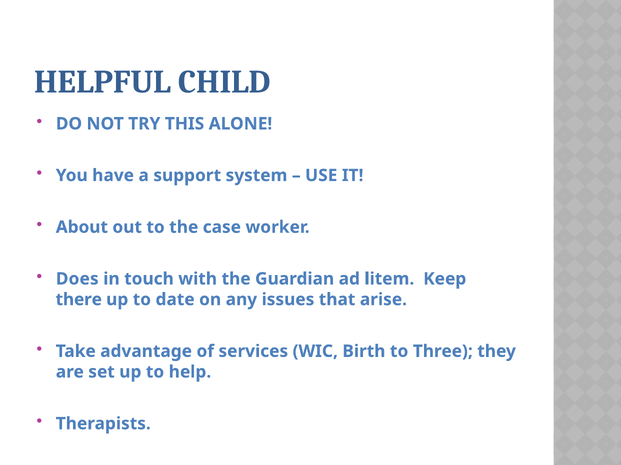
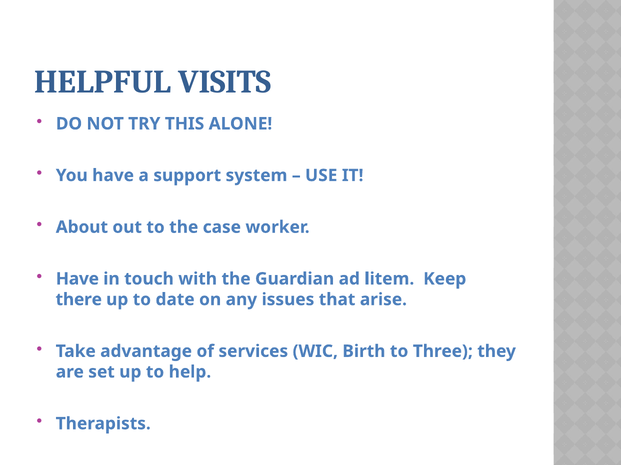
CHILD: CHILD -> VISITS (225, 82)
Does: Does -> Have (77, 279)
